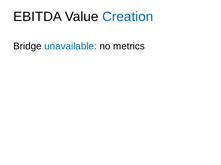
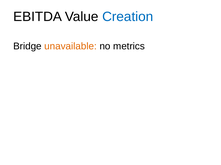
unavailable colour: blue -> orange (71, 46)
